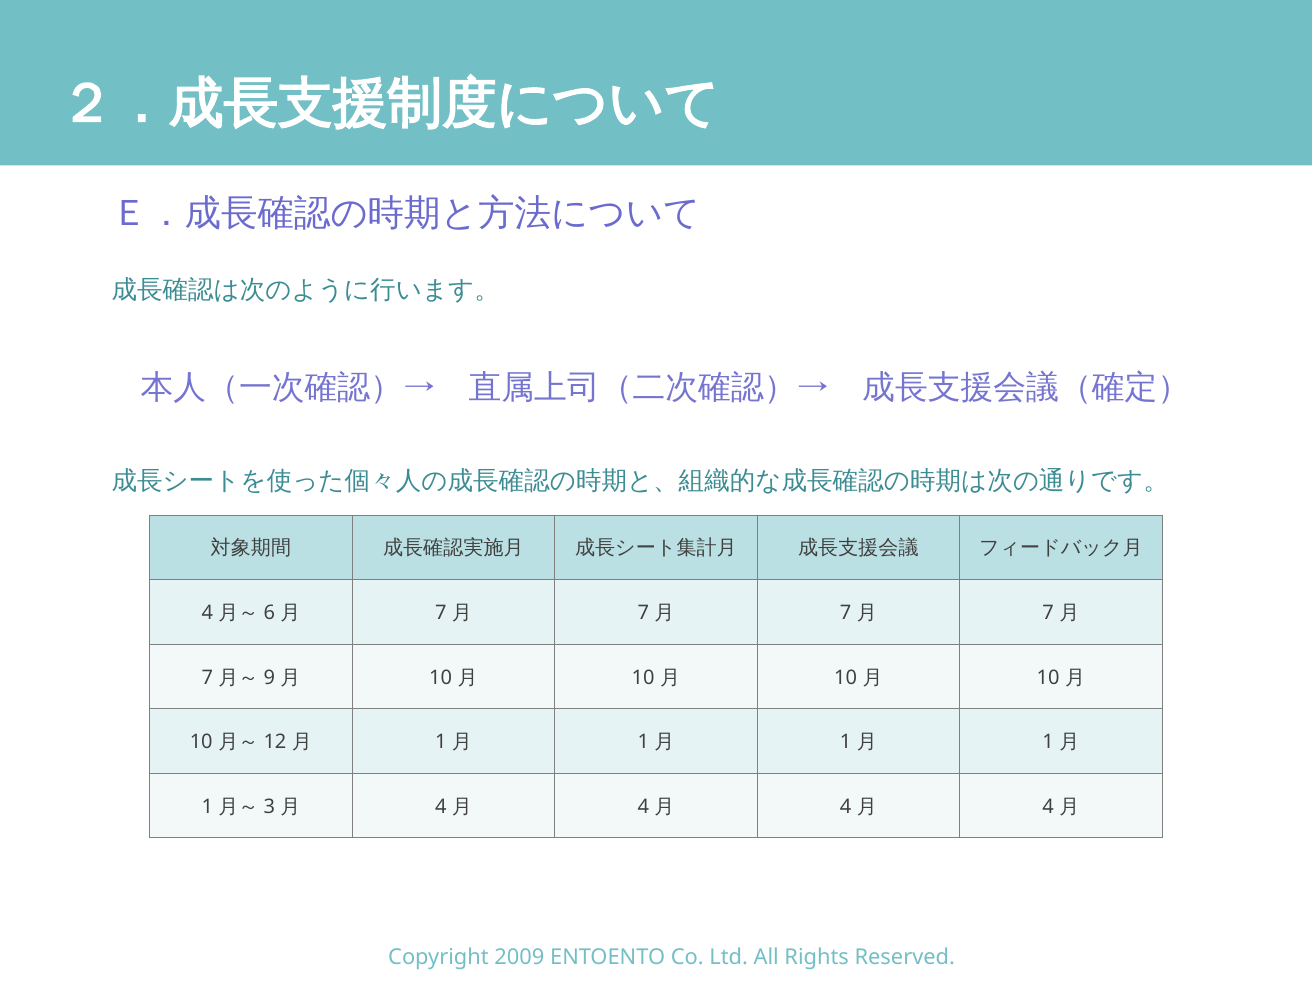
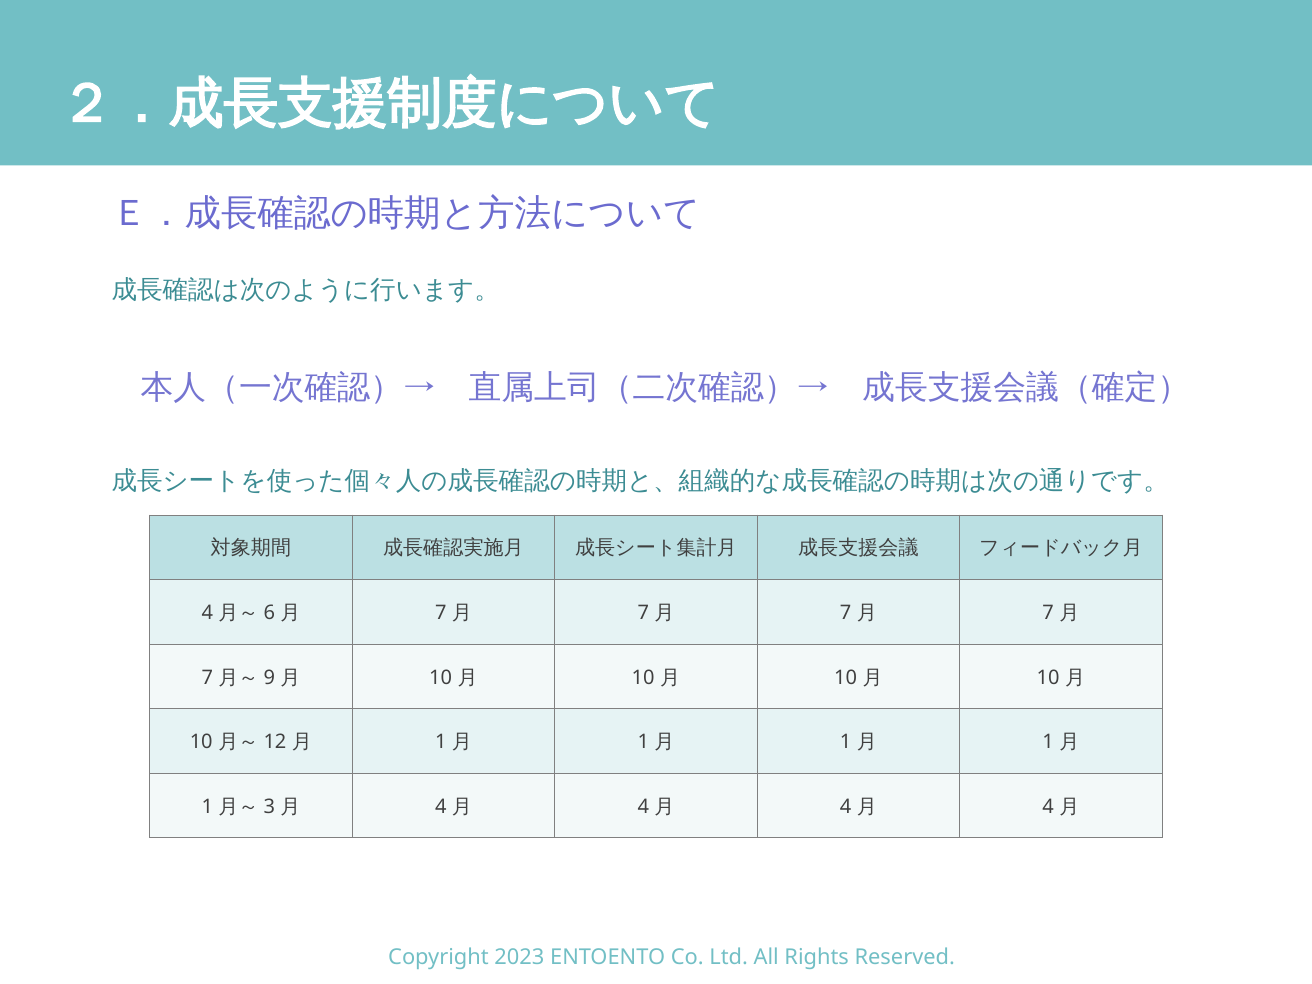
2009: 2009 -> 2023 (519, 957)
